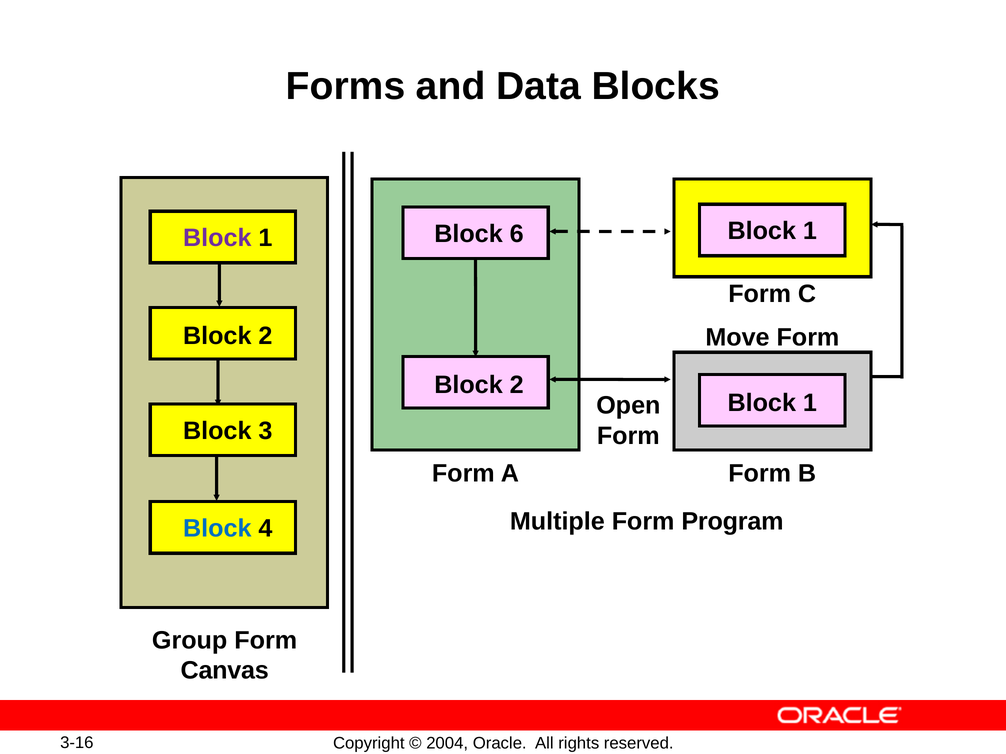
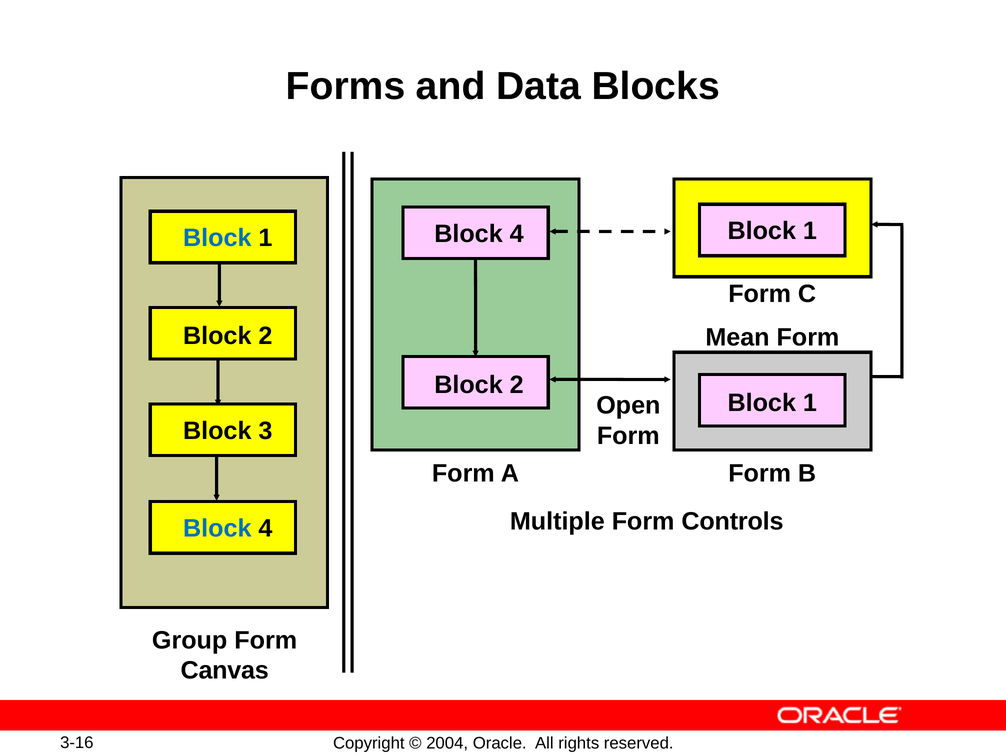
6: 6 -> 4 (517, 234)
Block colour: purple -> blue (217, 238)
Move: Move -> Mean (738, 337)
Program: Program -> Controls (732, 522)
